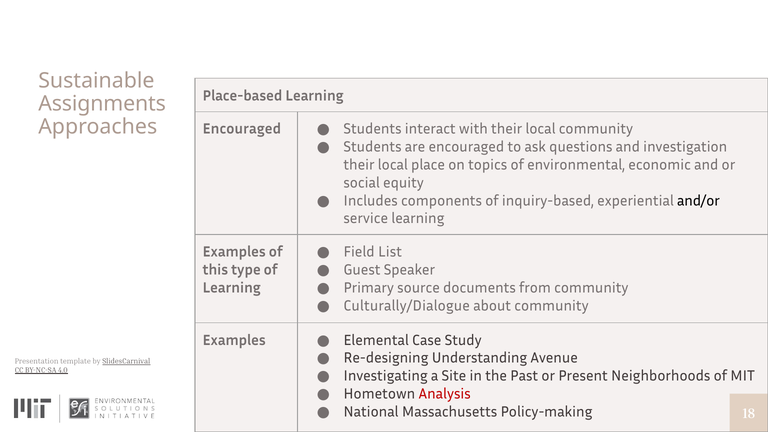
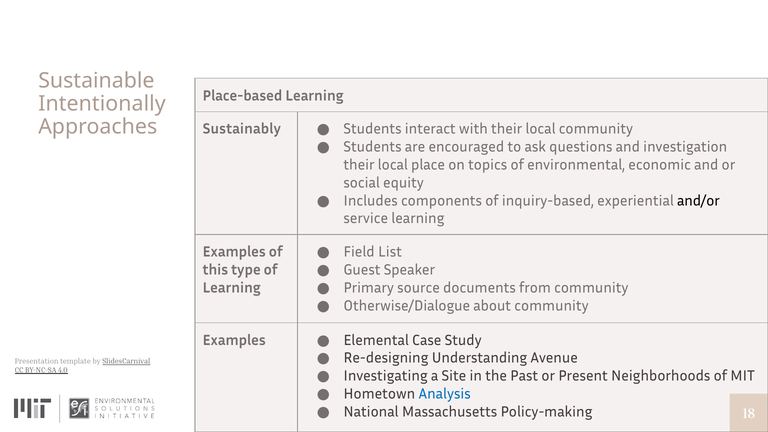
Assignments: Assignments -> Intentionally (102, 104)
Encouraged: Encouraged -> Sustainably (242, 129)
Culturally/Dialogue: Culturally/Dialogue -> Otherwise/Dialogue (407, 306)
Analysis colour: red -> blue (445, 394)
